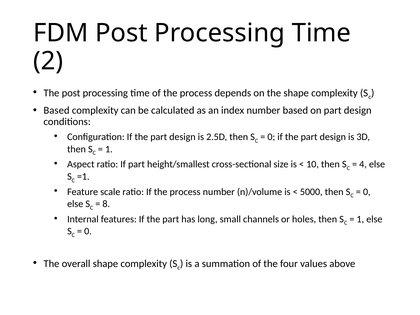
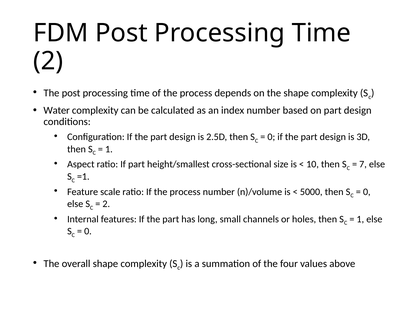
Based: Based -> Water (57, 110)
4: 4 -> 7 (363, 164)
8: 8 -> 2 (106, 204)
